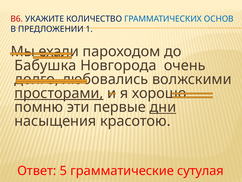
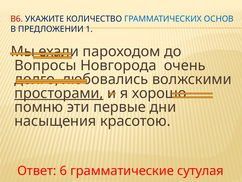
Бабушка: Бабушка -> Вопросы (45, 65)
дни underline: present -> none (163, 107)
5: 5 -> 6 (63, 170)
